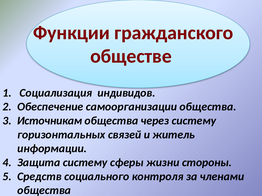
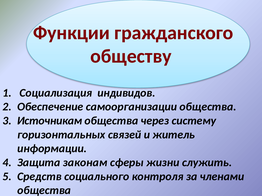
обществе: обществе -> обществу (131, 56)
Защита систему: систему -> законам (85, 163)
стороны: стороны -> служить (207, 163)
